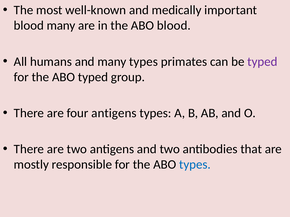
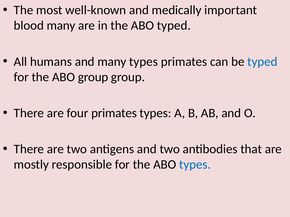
ABO blood: blood -> typed (174, 26)
typed colour: purple -> blue (262, 62)
ABO typed: typed -> group (93, 77)
four antigens: antigens -> primates (114, 113)
